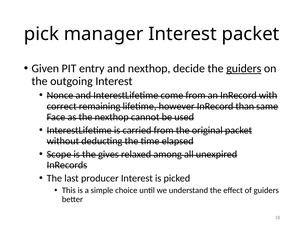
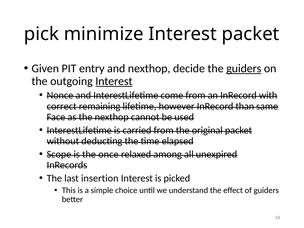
manager: manager -> minimize (104, 34)
Interest underline: none -> present (114, 81)
gives: gives -> once (108, 154)
producer: producer -> insertion (100, 178)
